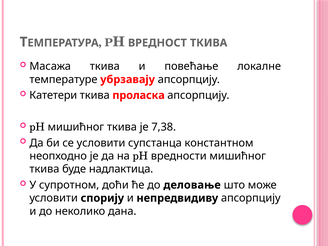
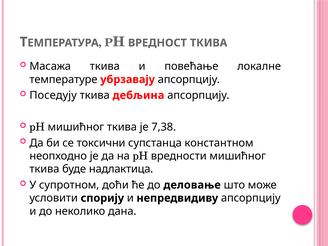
Катетери: Катетери -> Поседују (53, 95)
проласка: проласка -> дебљина (138, 95)
се условити: условити -> токсични (101, 143)
